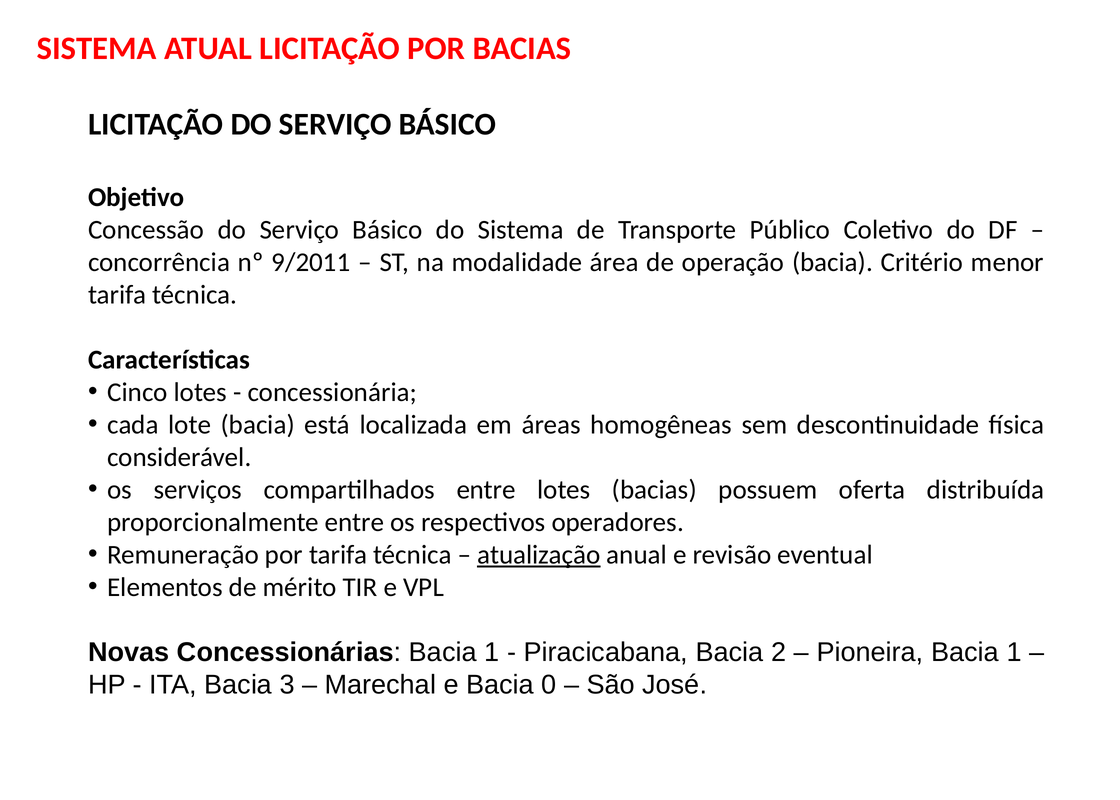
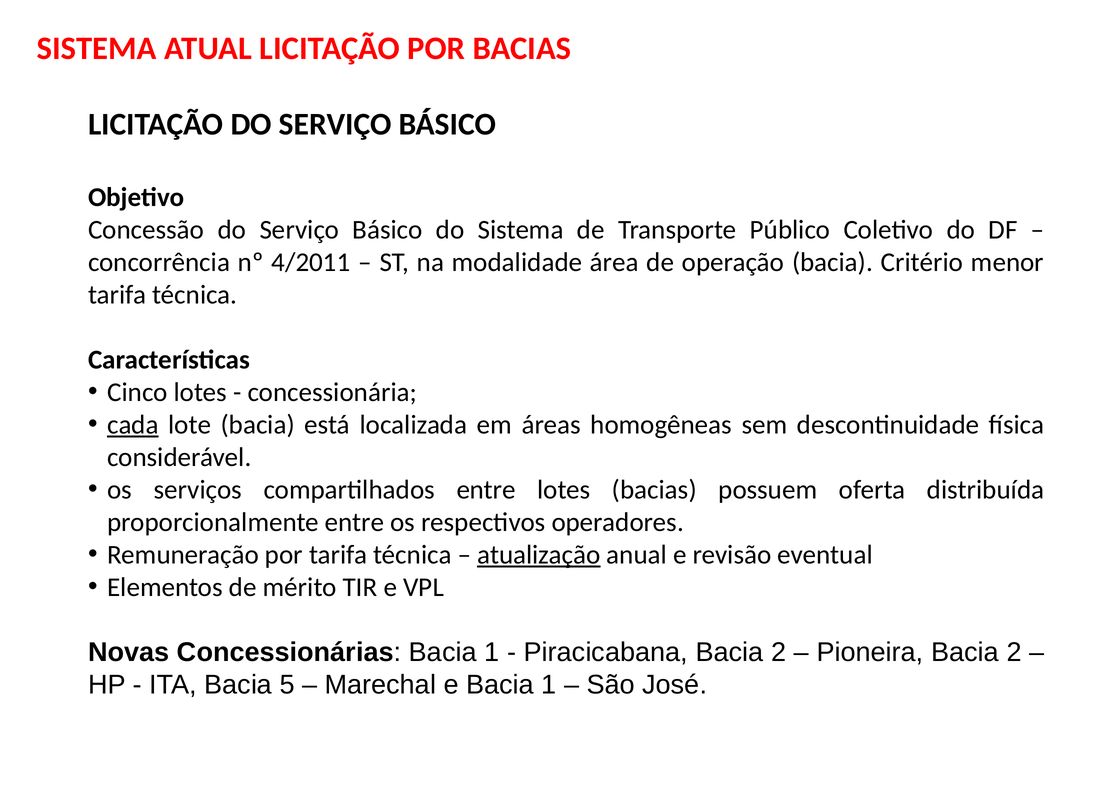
9/2011: 9/2011 -> 4/2011 (311, 262)
cada underline: none -> present (133, 425)
Pioneira Bacia 1: 1 -> 2 (1014, 652)
3: 3 -> 5 (287, 685)
e Bacia 0: 0 -> 1 (549, 685)
